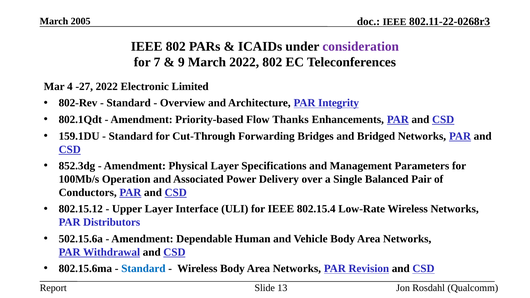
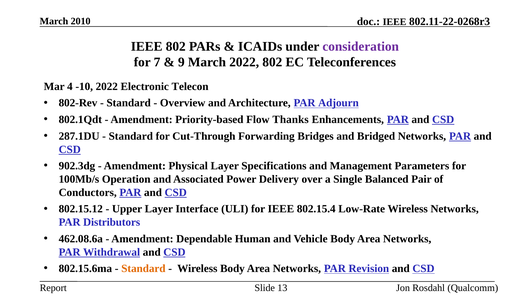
2005: 2005 -> 2010 (81, 21)
-27: -27 -> -10 (84, 86)
Limited: Limited -> Telecon (190, 86)
Integrity: Integrity -> Adjourn (338, 103)
159.1DU: 159.1DU -> 287.1DU (79, 136)
852.3dg: 852.3dg -> 902.3dg (77, 166)
502.15.6a: 502.15.6a -> 462.08.6a (81, 239)
Standard colour: blue -> orange (143, 269)
